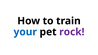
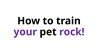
your colour: blue -> purple (25, 32)
